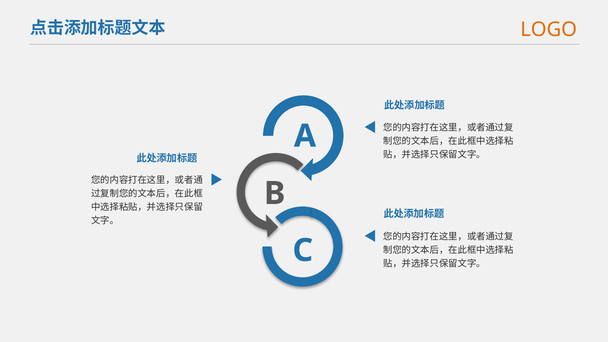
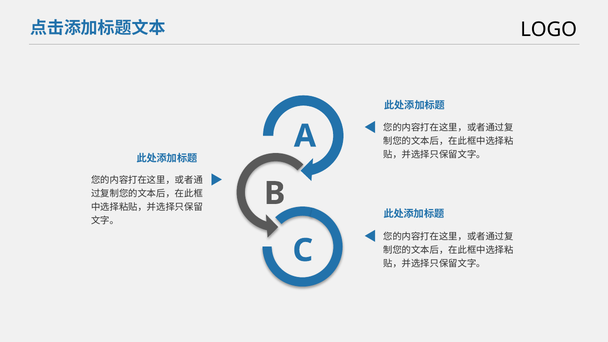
LOGO colour: orange -> black (549, 30)
